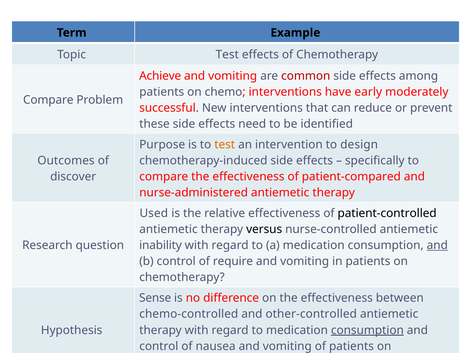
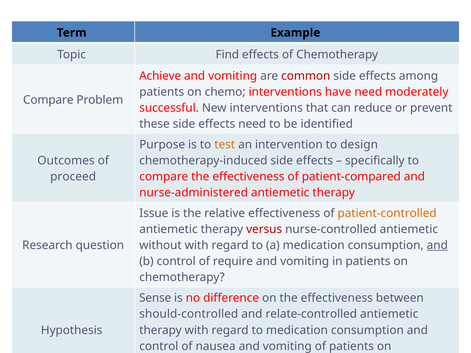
Topic Test: Test -> Find (227, 55)
have early: early -> need (368, 92)
discover: discover -> proceed (73, 177)
Used: Used -> Issue (154, 213)
patient-controlled colour: black -> orange (387, 213)
versus colour: black -> red (264, 230)
inability: inability -> without (160, 246)
chemo-controlled: chemo-controlled -> should-controlled (189, 314)
other-controlled: other-controlled -> relate-controlled (311, 314)
consumption underline: present -> none (367, 330)
